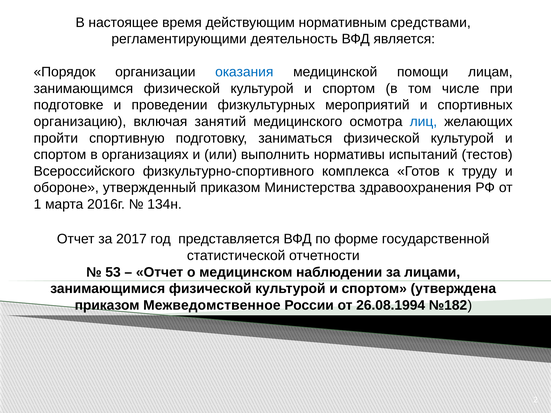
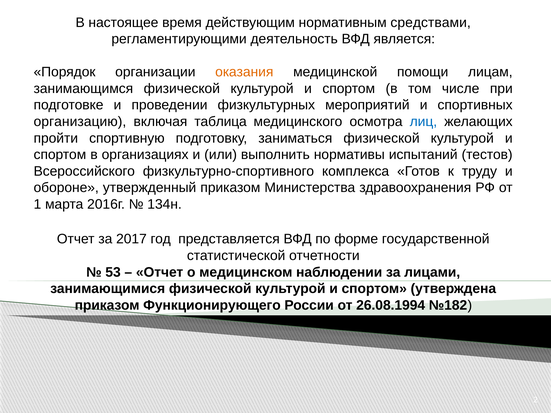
оказания colour: blue -> orange (244, 72)
занятий: занятий -> таблица (221, 122)
Межведомственное: Межведомственное -> Функционирующего (212, 305)
